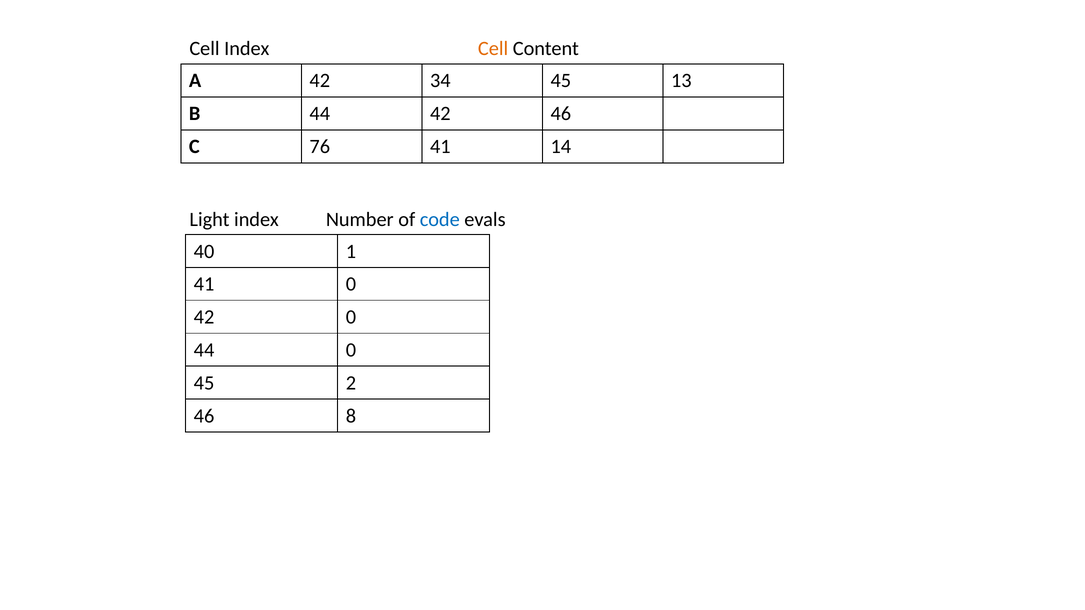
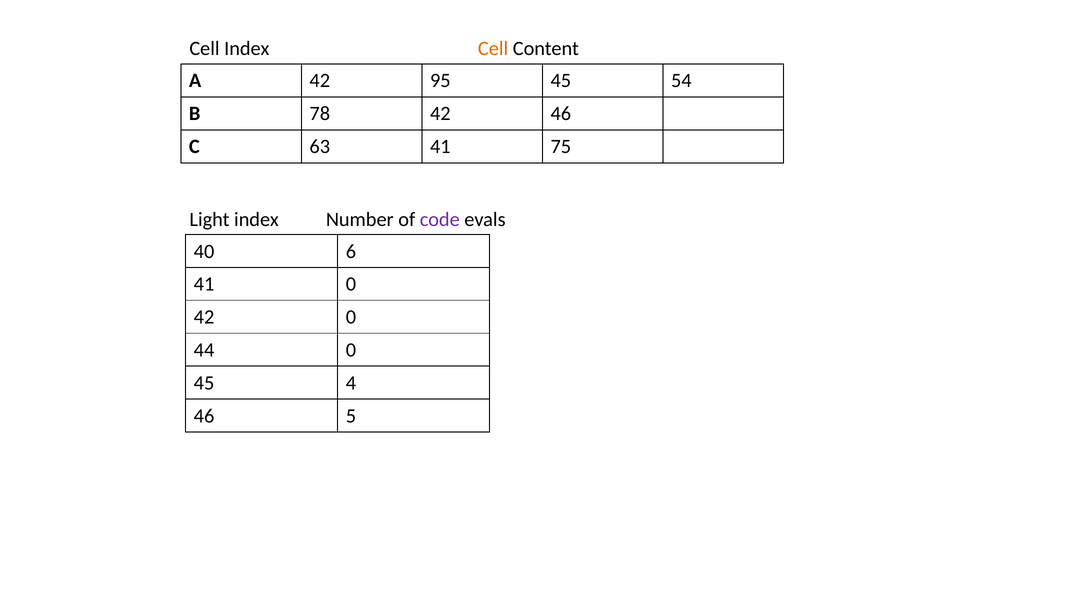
34: 34 -> 95 (440, 81)
13: 13 -> 54 (681, 81)
B 44: 44 -> 78 (320, 114)
76: 76 -> 63 (320, 147)
14: 14 -> 75 (561, 147)
code colour: blue -> purple (440, 220)
1: 1 -> 6 (351, 252)
2: 2 -> 4 (351, 383)
8: 8 -> 5 (351, 416)
